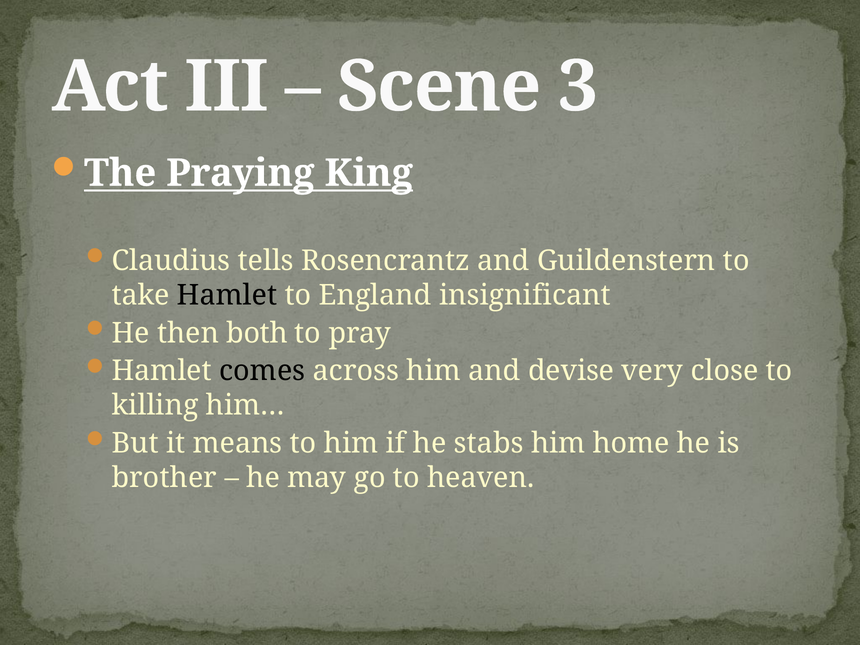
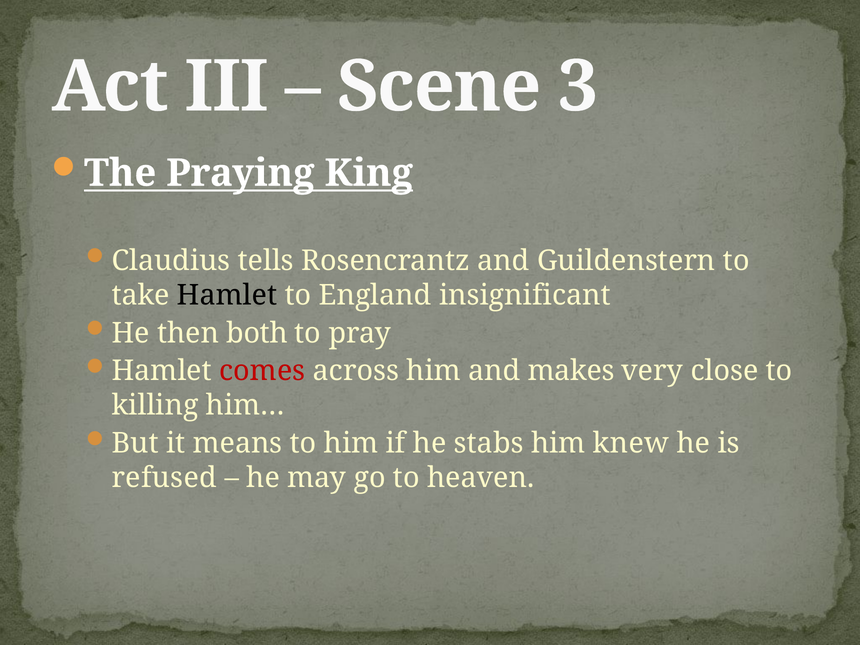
comes colour: black -> red (262, 371)
devise: devise -> makes (571, 371)
home: home -> knew (631, 443)
brother: brother -> refused (164, 478)
